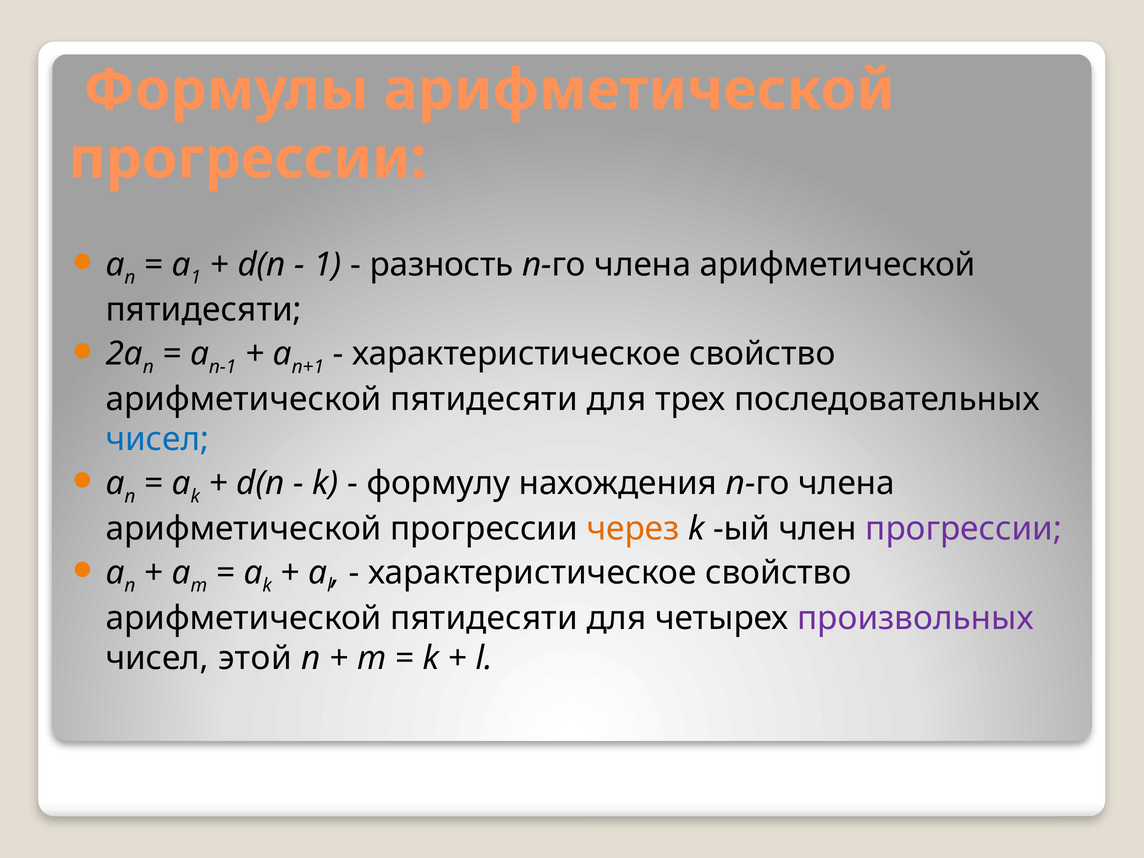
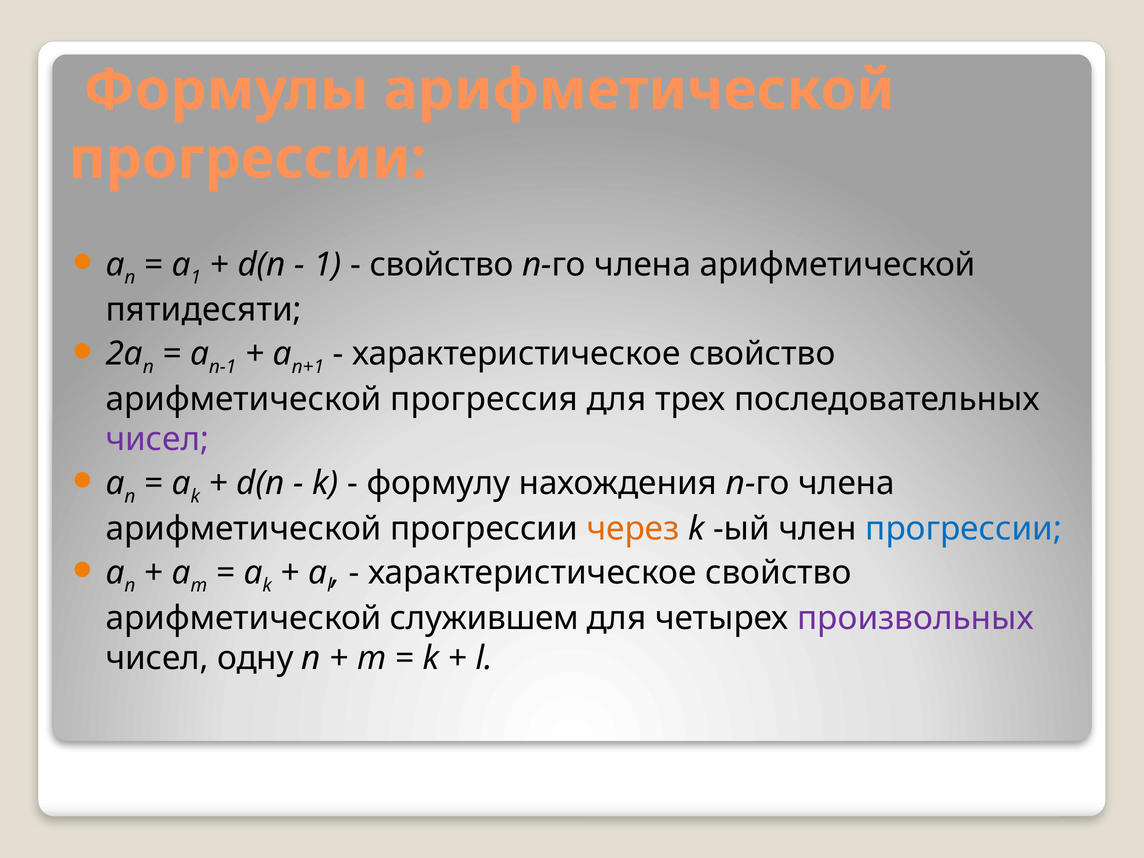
разность: разность -> свойство (442, 265)
пятидесяти: пятидесяти -> прогрессия (484, 399)
чисел colour: blue -> purple (157, 439)
прогрессии colour: purple -> blue (964, 529)
пятидесяти: пятидесяти -> служившем (484, 618)
этой: этой -> одну (255, 658)
